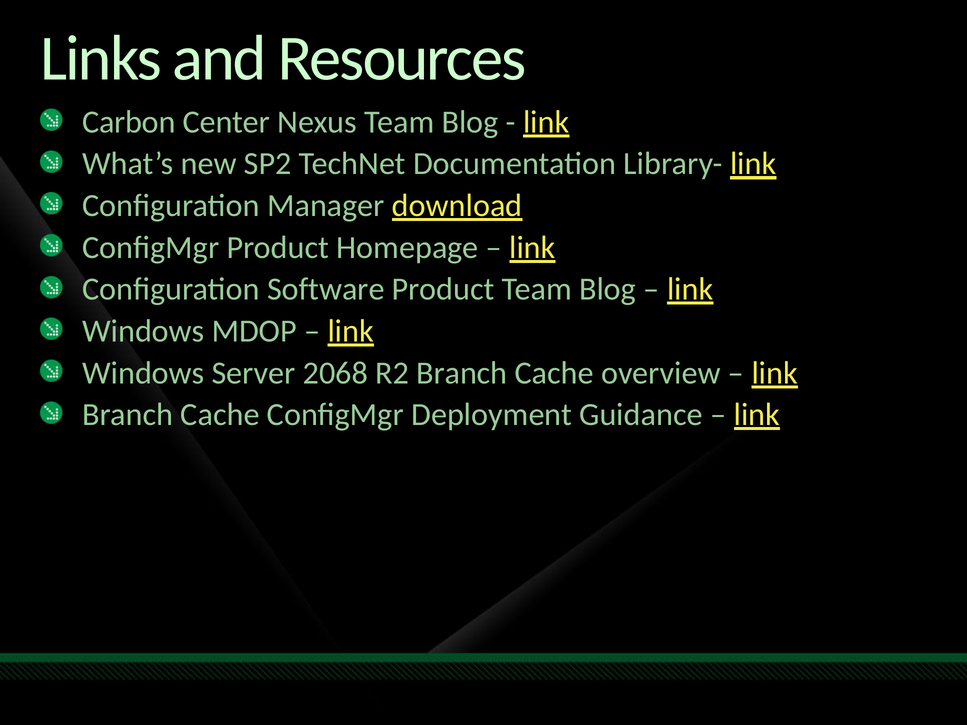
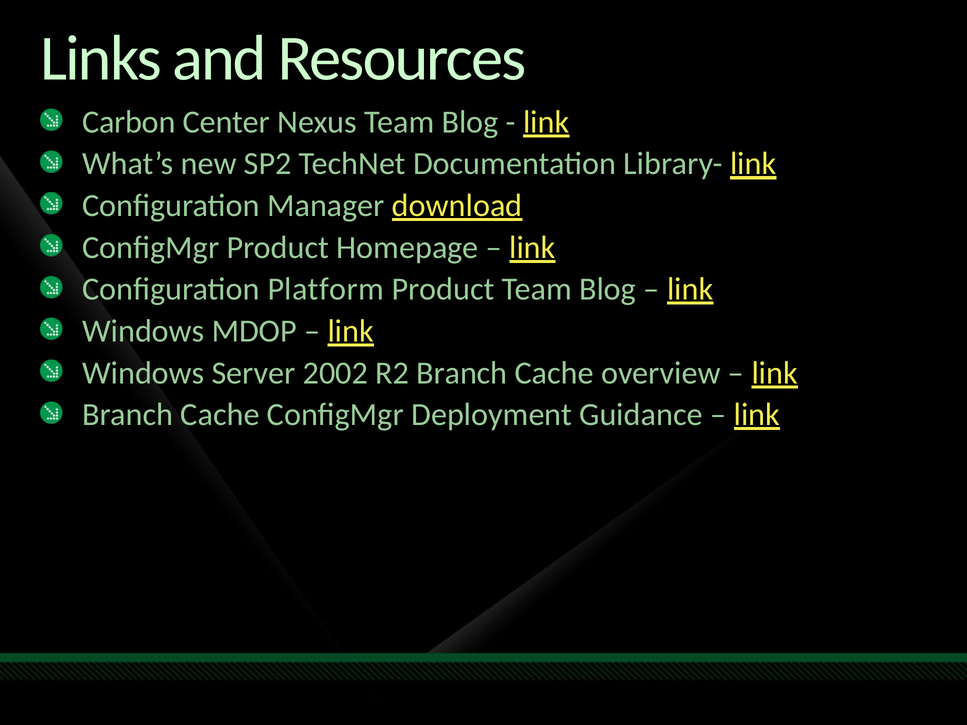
Software: Software -> Platform (326, 289)
2068: 2068 -> 2002 (335, 373)
